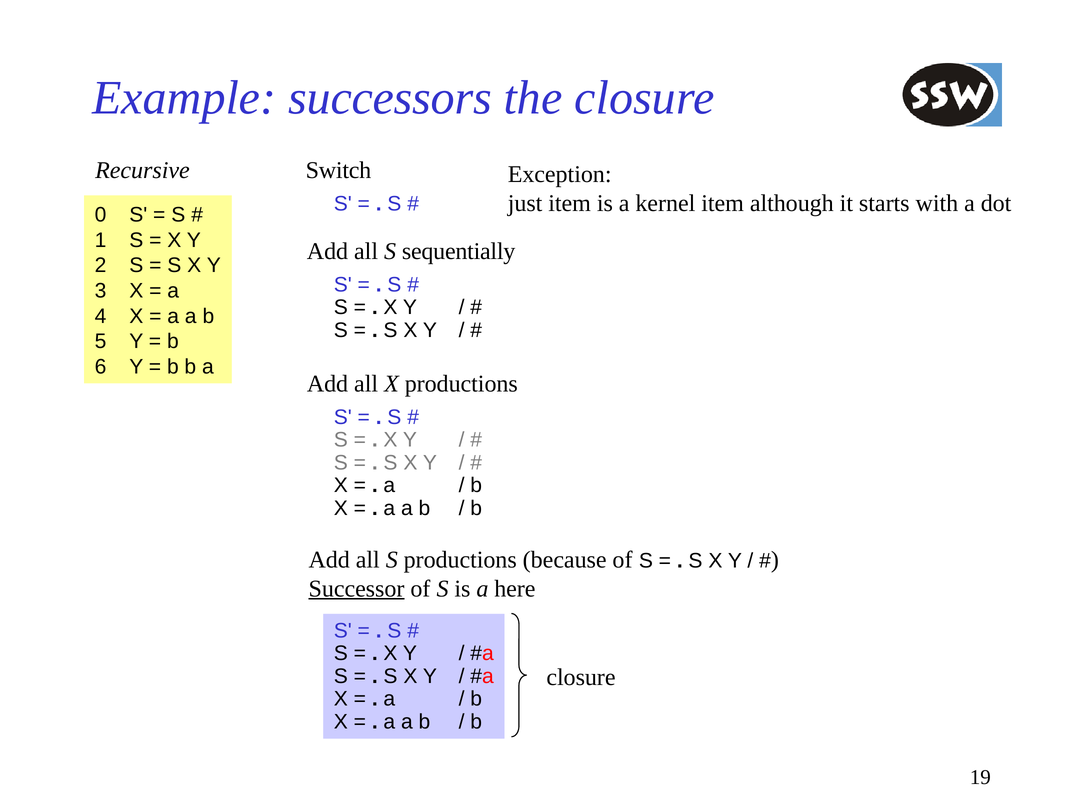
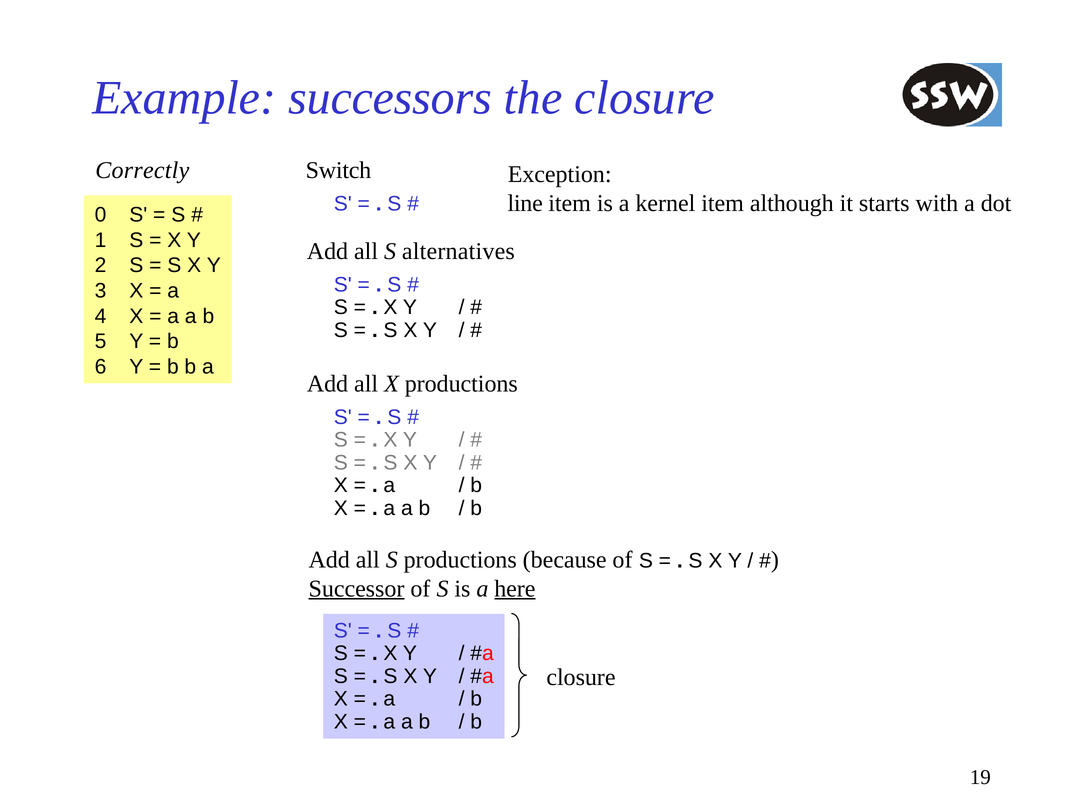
Recursive: Recursive -> Correctly (142, 170)
just: just -> line (525, 203)
sequentially: sequentially -> alternatives (458, 252)
here underline: none -> present (515, 589)
